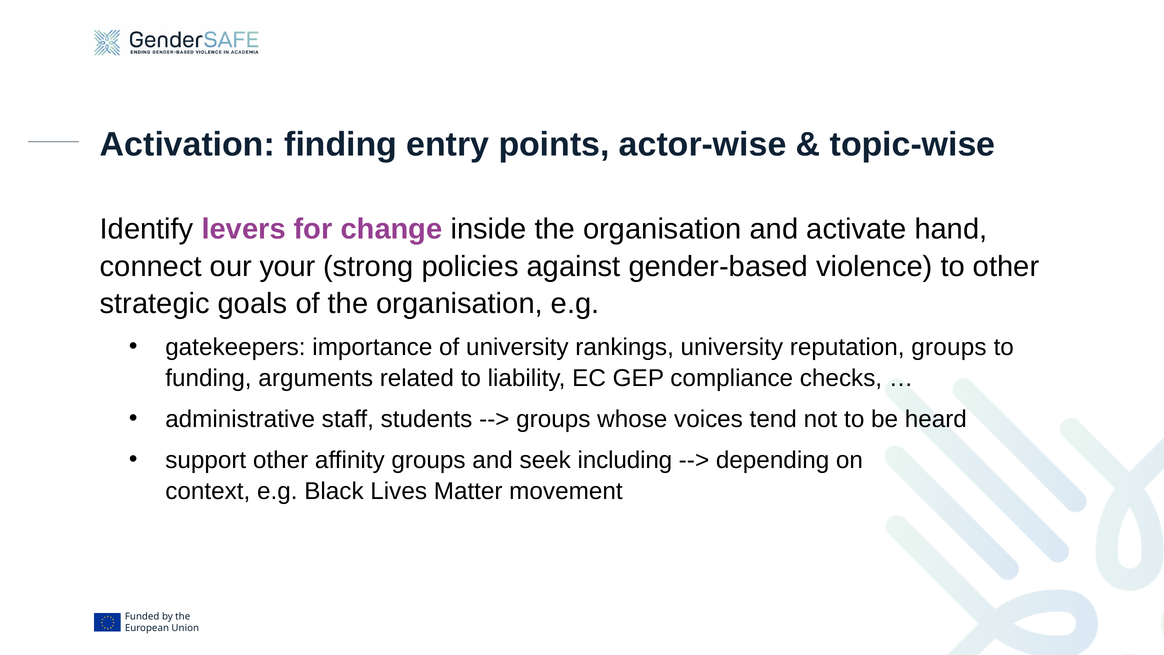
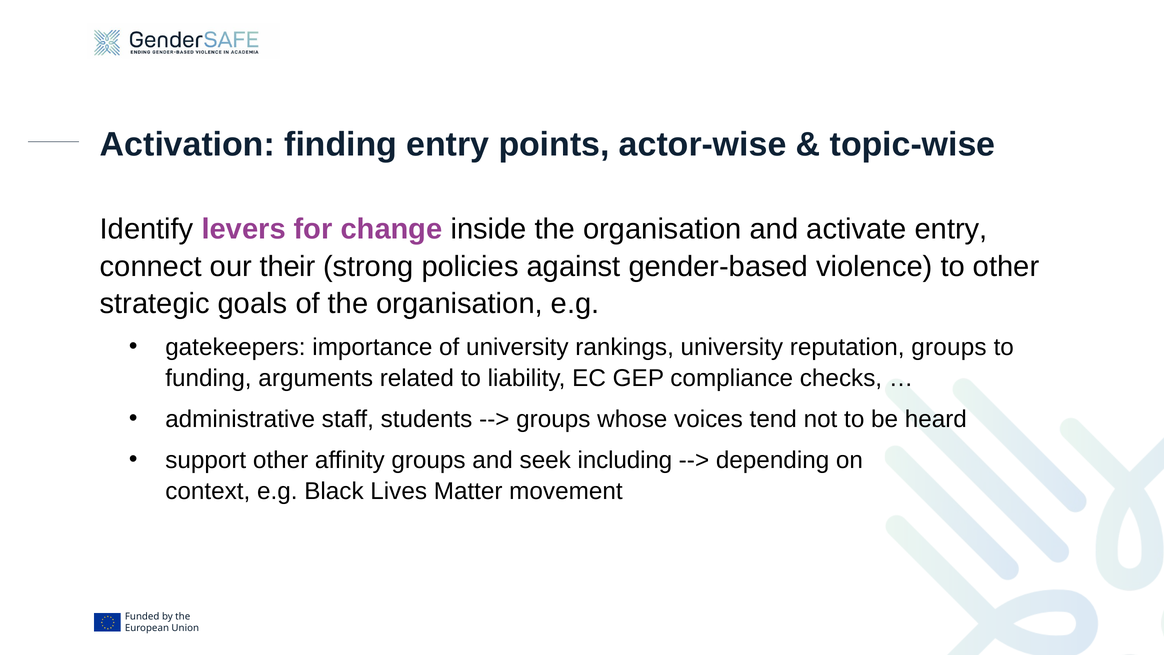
activate hand: hand -> entry (951, 229)
your: your -> their (288, 266)
